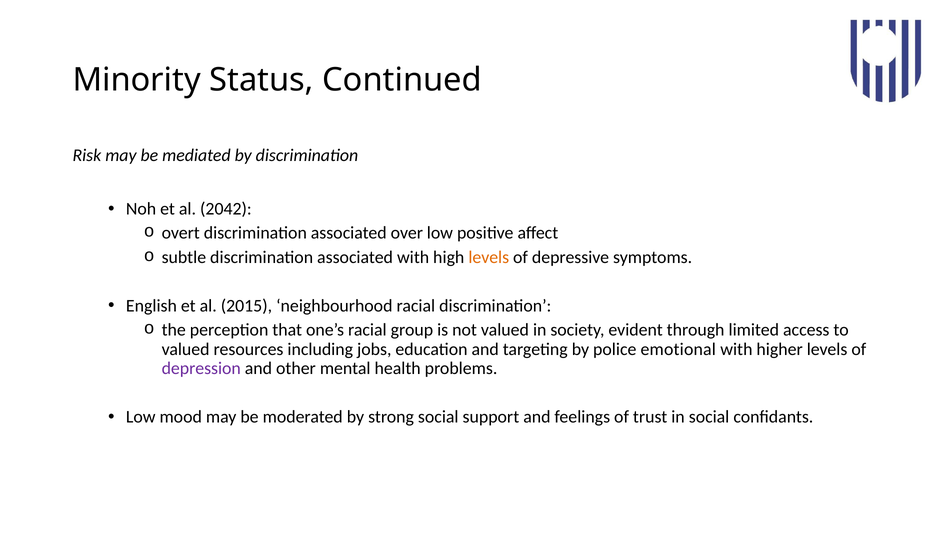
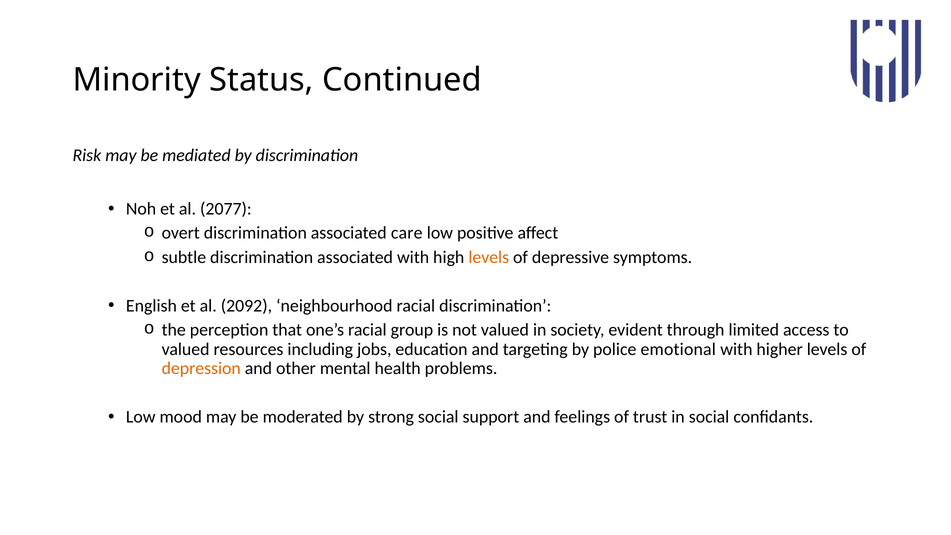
2042: 2042 -> 2077 (226, 209)
over: over -> care (407, 233)
2015: 2015 -> 2092 (246, 306)
depression colour: purple -> orange (201, 368)
